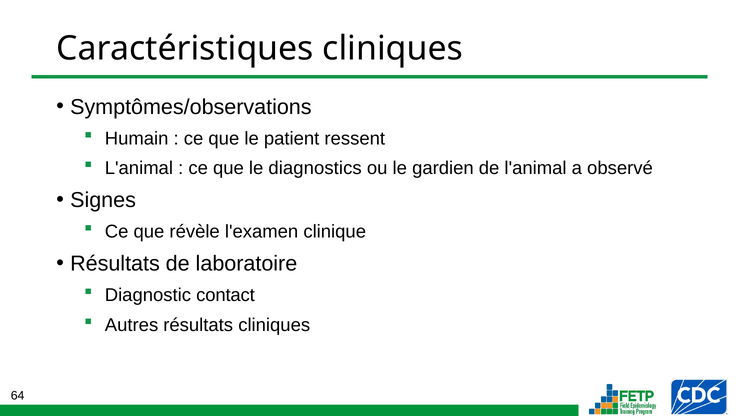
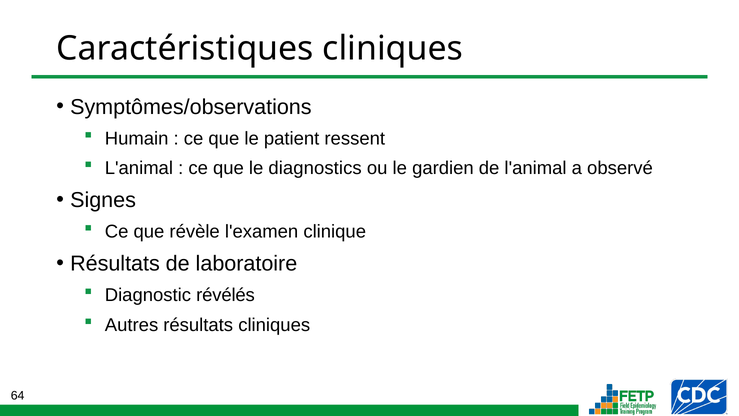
contact: contact -> révélés (226, 295)
